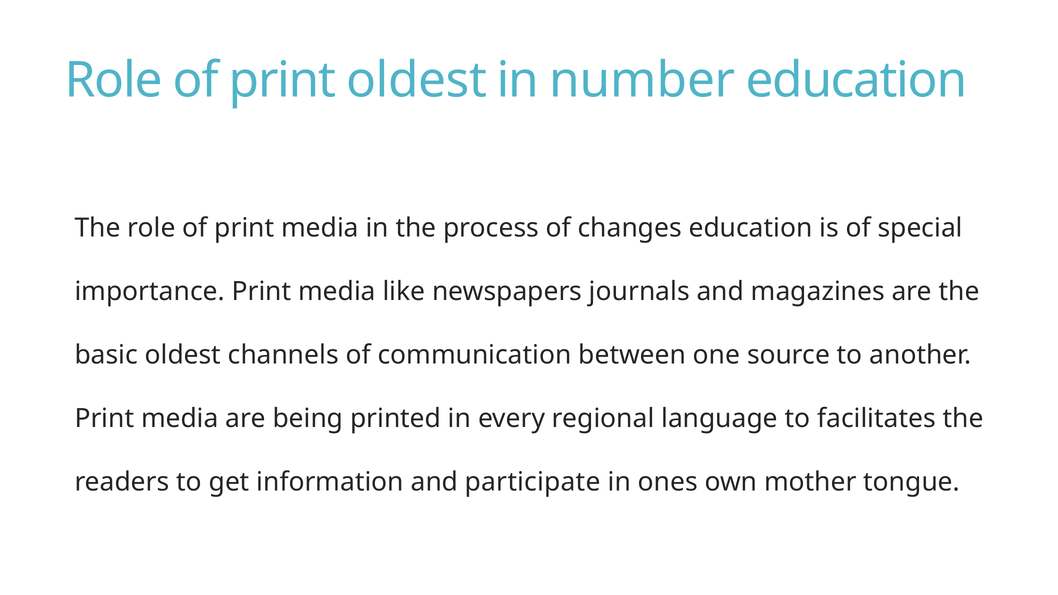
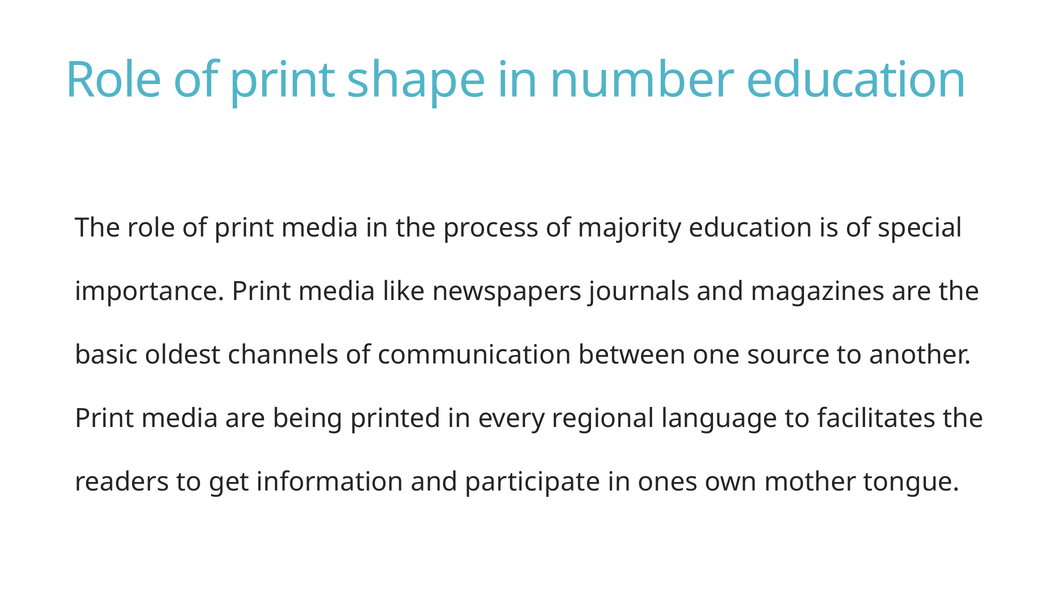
print oldest: oldest -> shape (416, 80)
changes: changes -> majority (630, 228)
